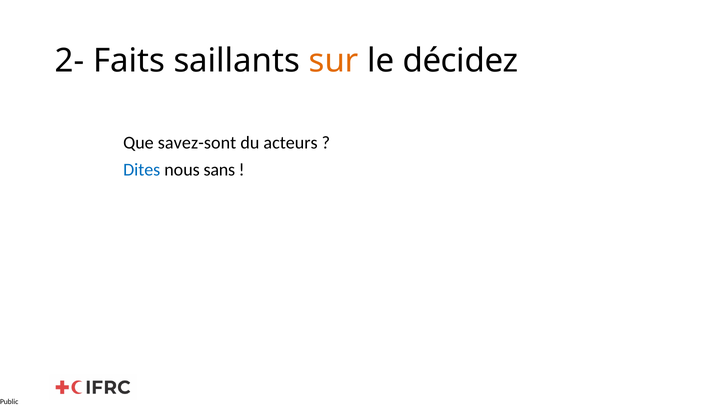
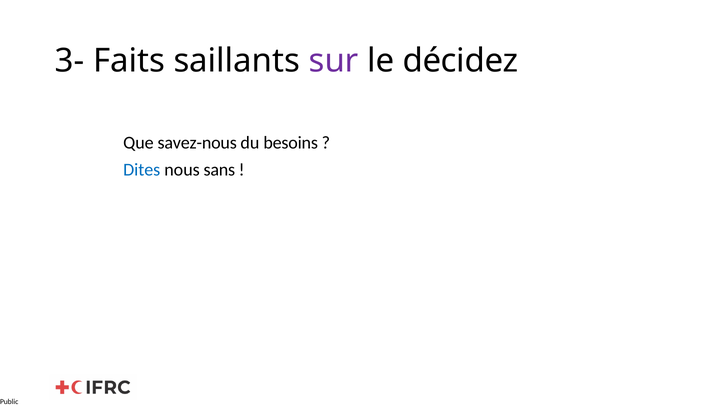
2-: 2- -> 3- (70, 61)
sur colour: orange -> purple (334, 61)
savez-sont: savez-sont -> savez-nous (197, 143)
acteurs: acteurs -> besoins (291, 143)
